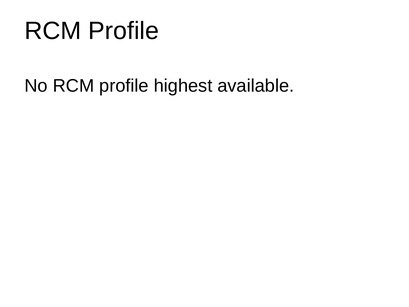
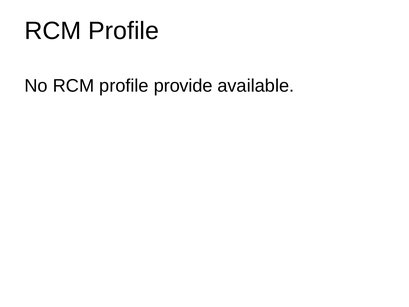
highest: highest -> provide (183, 86)
